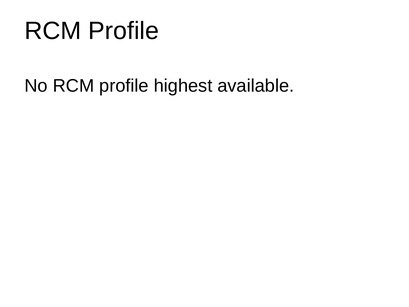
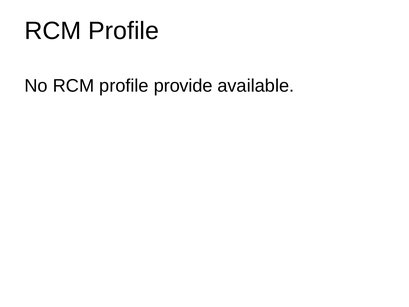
highest: highest -> provide (183, 86)
